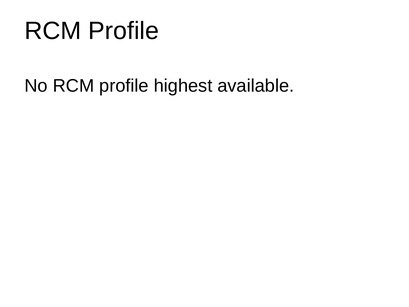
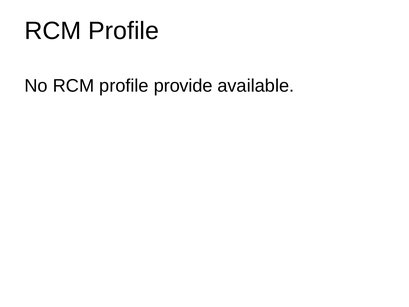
highest: highest -> provide (183, 86)
